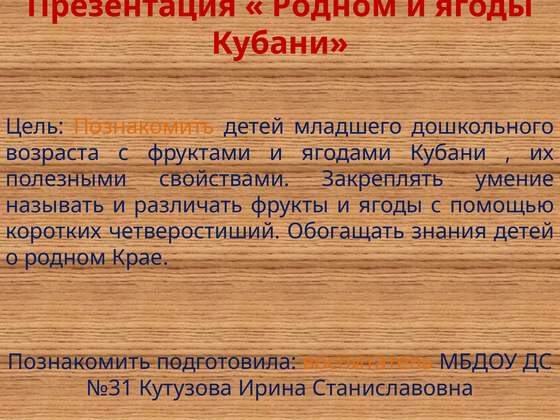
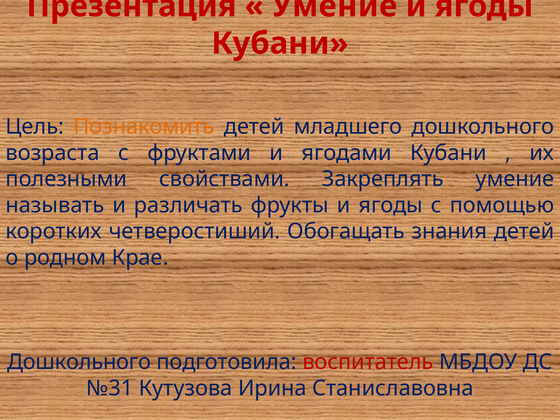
Родном: Родном -> Умение (335, 6)
Познакомить: Познакомить -> Дошкольного (79, 362)
воспитатель colour: orange -> red (368, 362)
